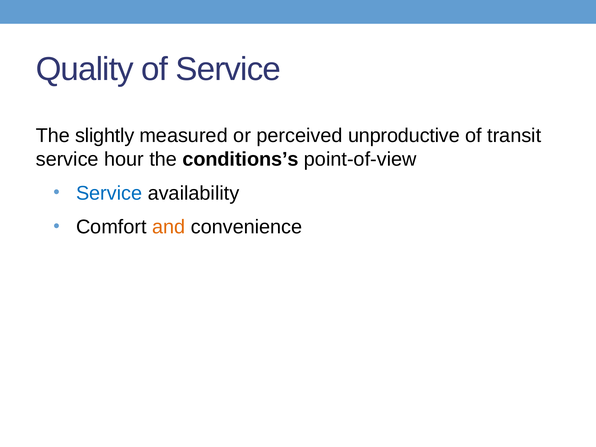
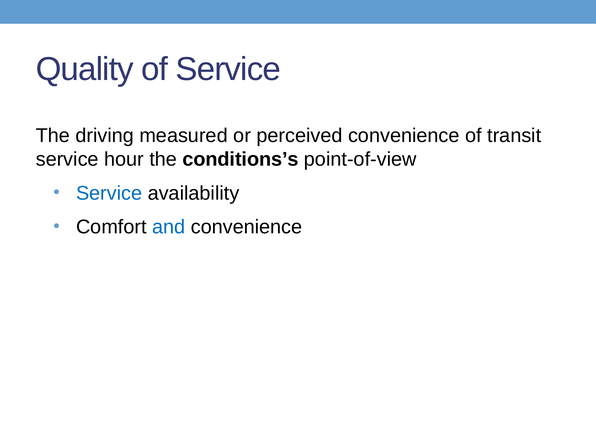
slightly: slightly -> driving (105, 135)
perceived unproductive: unproductive -> convenience (404, 135)
and colour: orange -> blue (169, 227)
